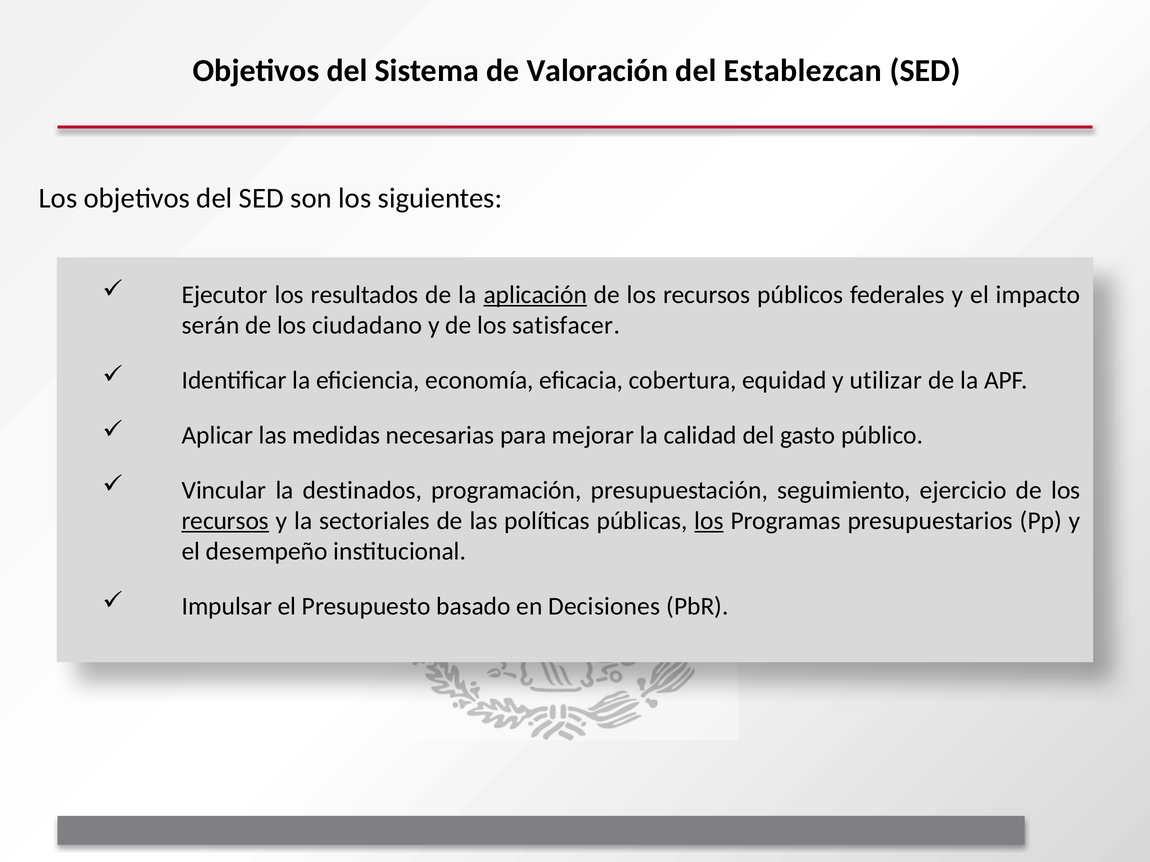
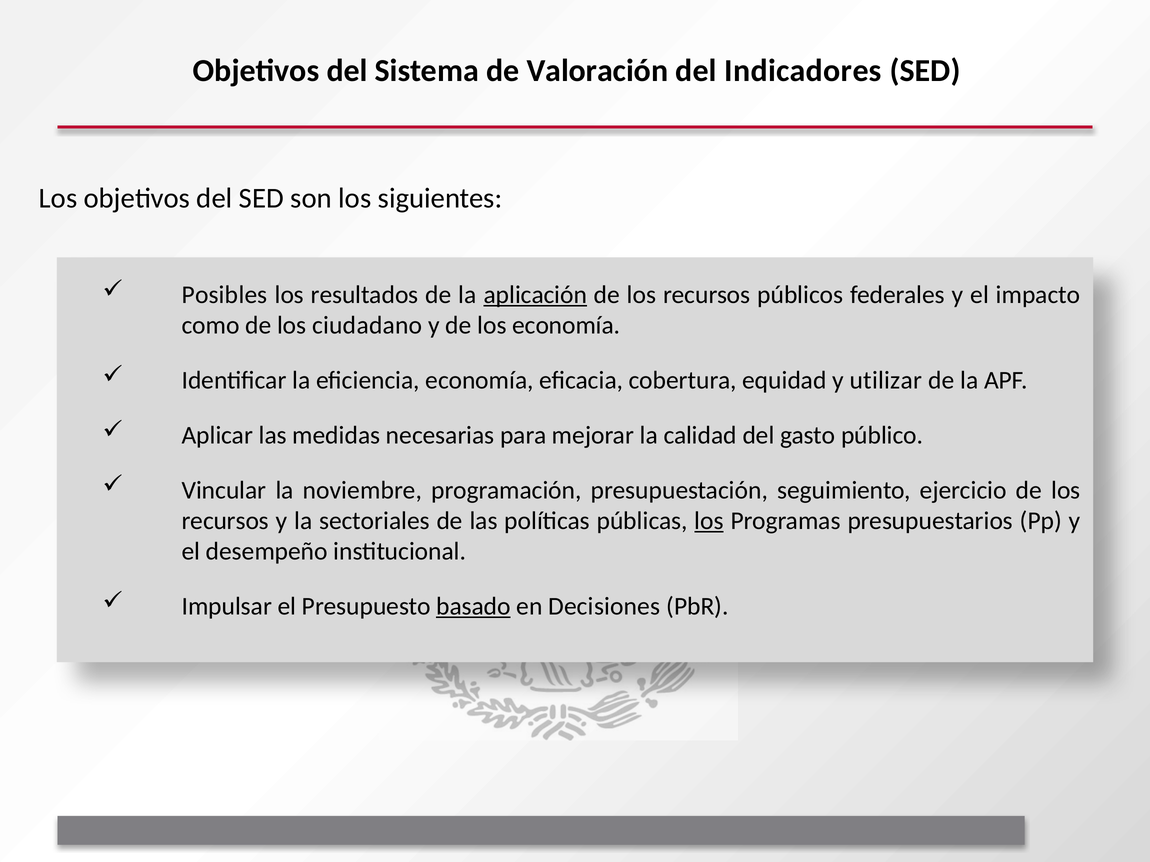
Establezcan: Establezcan -> Indicadores (803, 71)
Ejecutor: Ejecutor -> Posibles (225, 295)
serán: serán -> como (211, 326)
los satisfacer: satisfacer -> economía (566, 326)
destinados: destinados -> noviembre (362, 491)
recursos underline: present -> none (225, 521)
basado underline: none -> present (474, 607)
